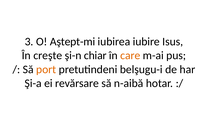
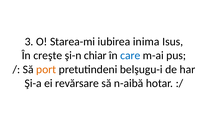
Aştept-mi: Aştept-mi -> Starea-mi (73, 42)
iubire: iubire -> inima (146, 42)
care colour: orange -> blue (130, 55)
